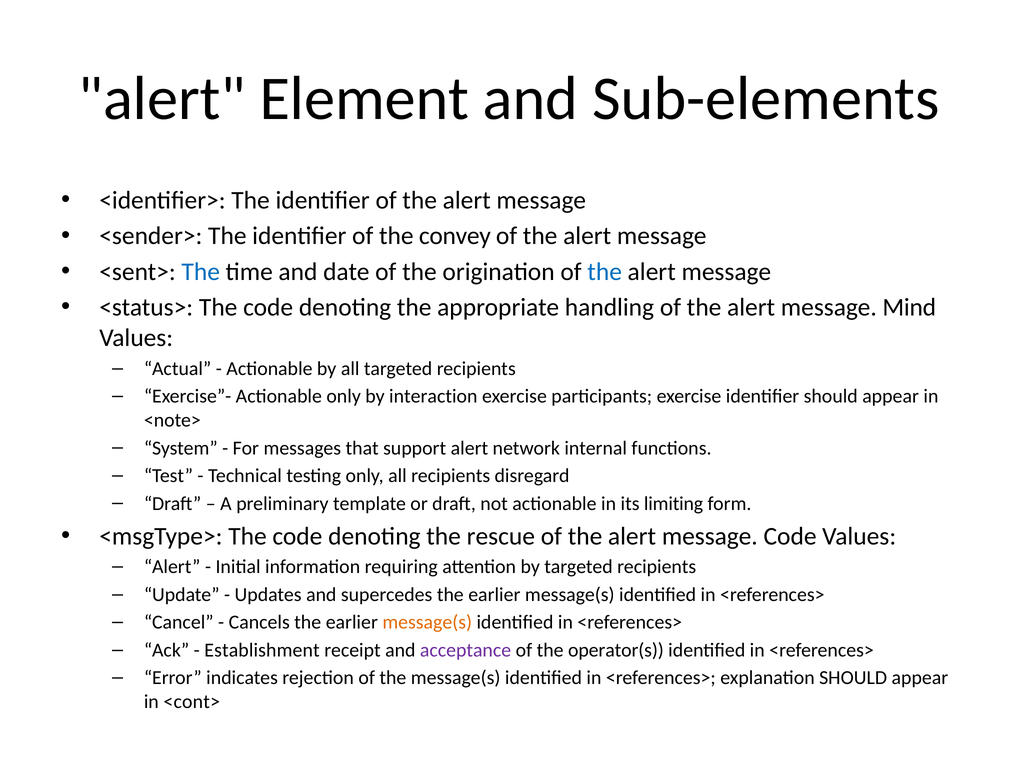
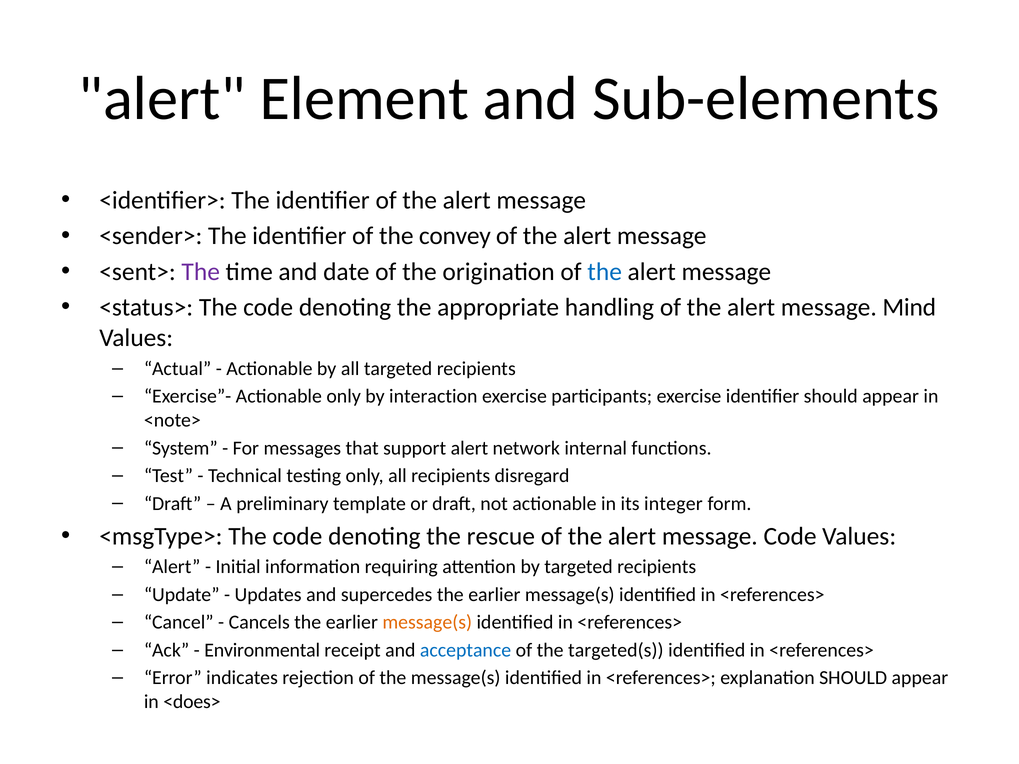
The colour: blue -> purple (201, 272)
limiting: limiting -> integer (673, 504)
Establishment: Establishment -> Environmental (262, 650)
acceptance colour: purple -> blue (466, 650)
operator(s: operator(s -> targeted(s (616, 650)
<cont>: <cont> -> <does> (192, 702)
